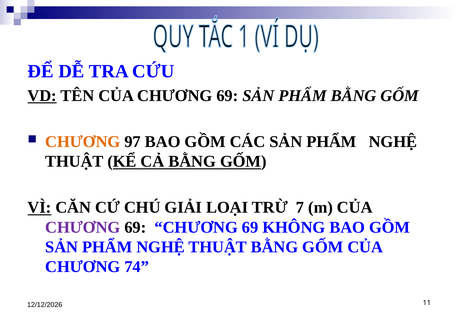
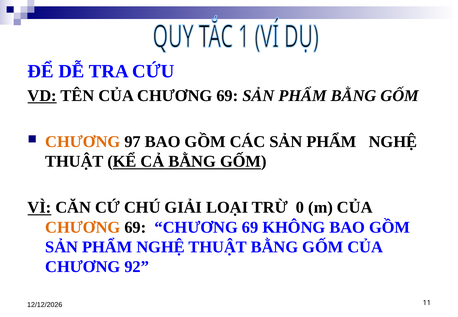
7: 7 -> 0 (300, 208)
CHƯƠNG colour: purple -> orange (83, 227)
74: 74 -> 92 (137, 267)
